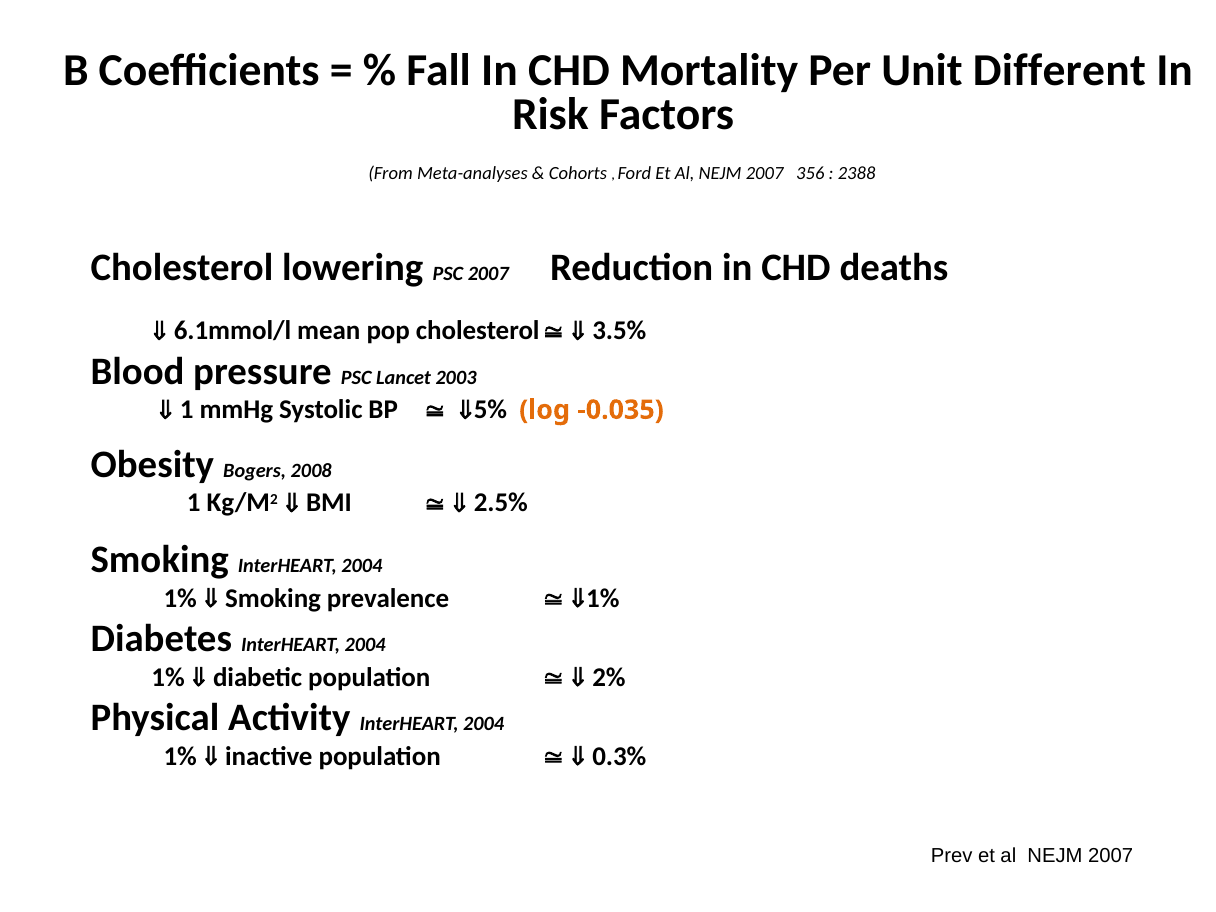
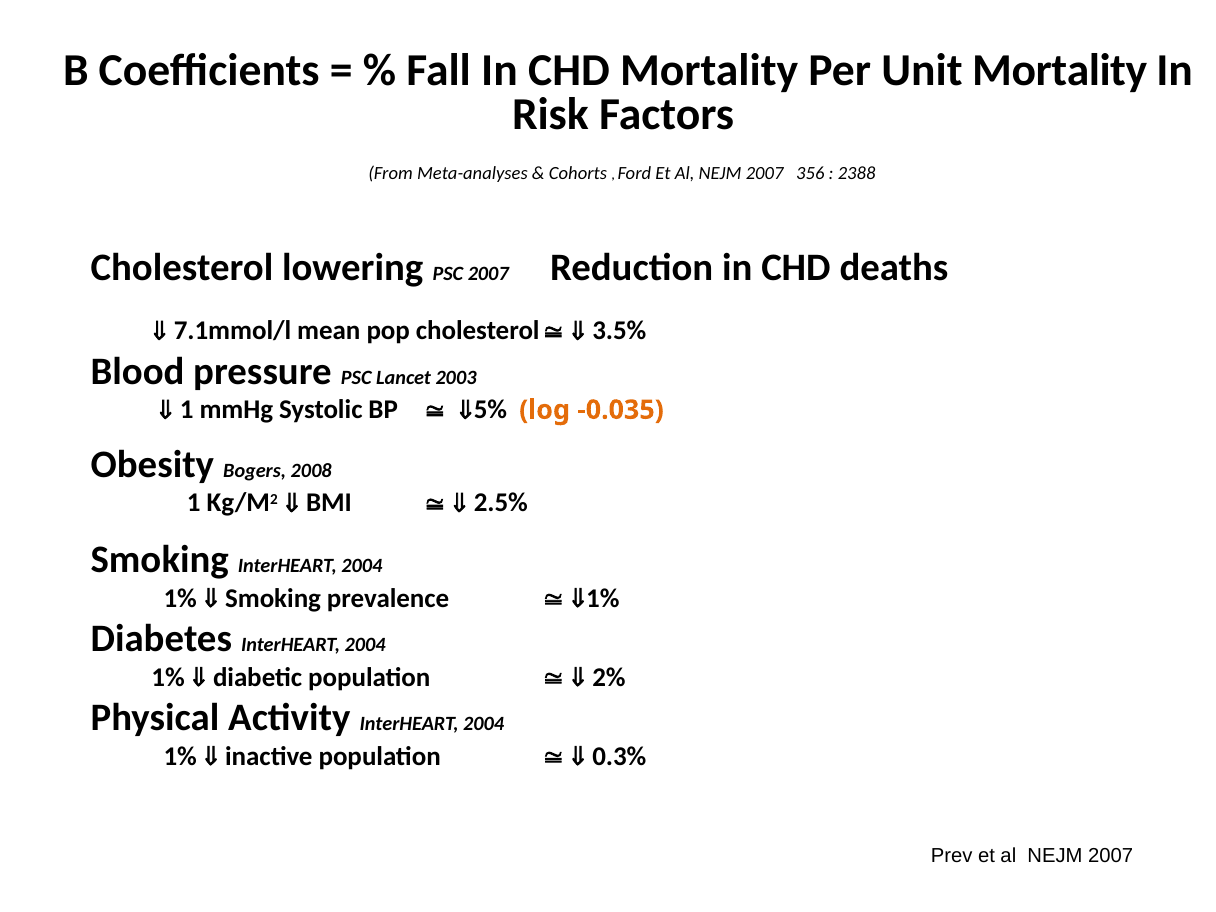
Unit Different: Different -> Mortality (1060, 71)
6.1mmol/l: 6.1mmol/l -> 7.1mmol/l (233, 331)
